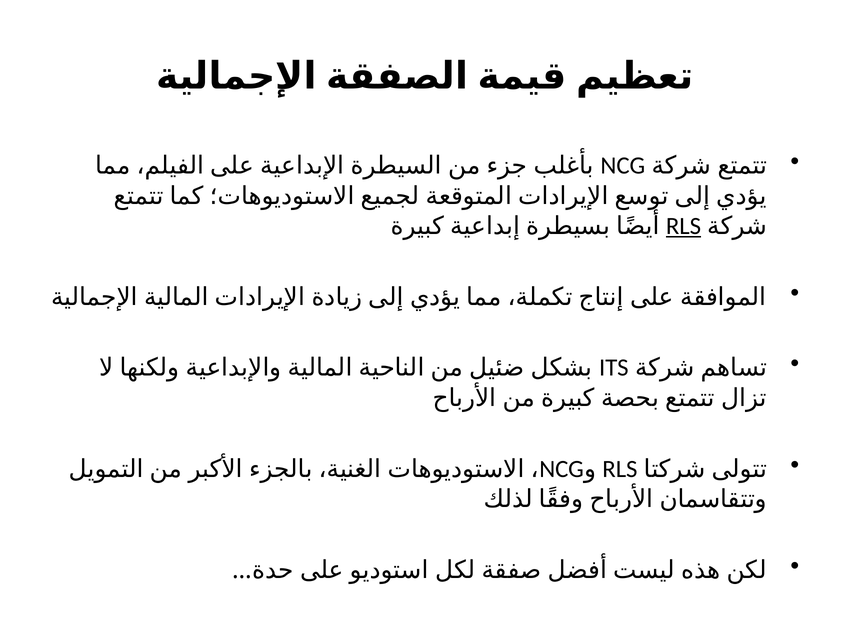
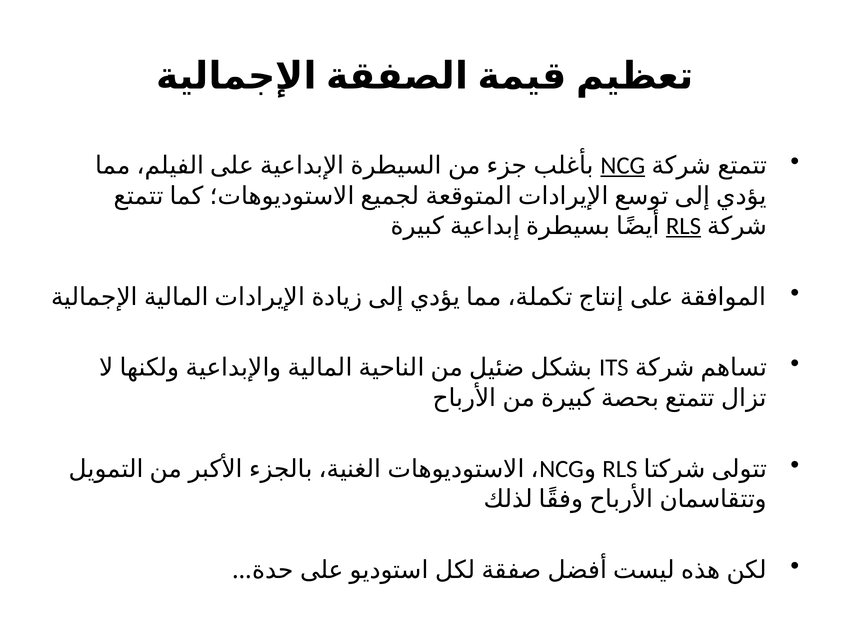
NCG underline: none -> present (623, 166)
